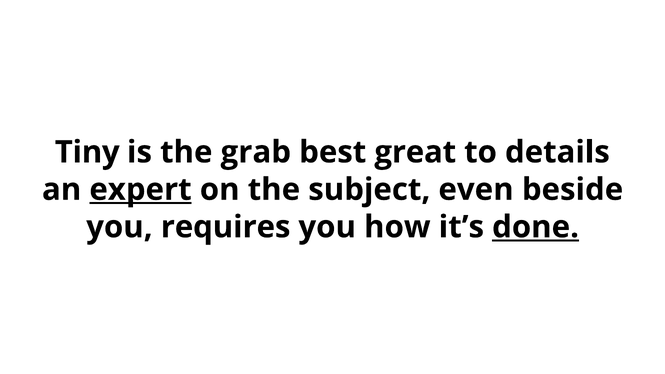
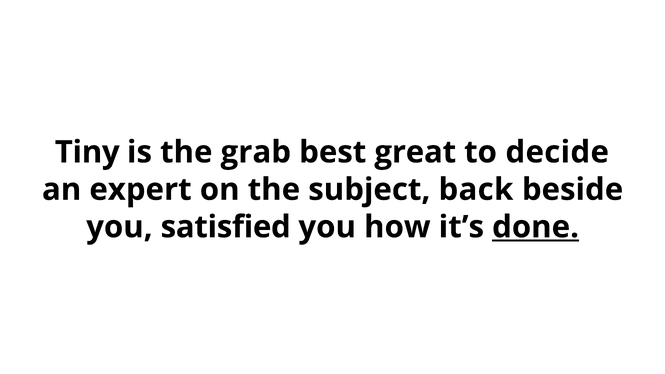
details: details -> decide (557, 152)
expert underline: present -> none (141, 190)
even: even -> back (476, 190)
requires: requires -> satisfied (226, 227)
